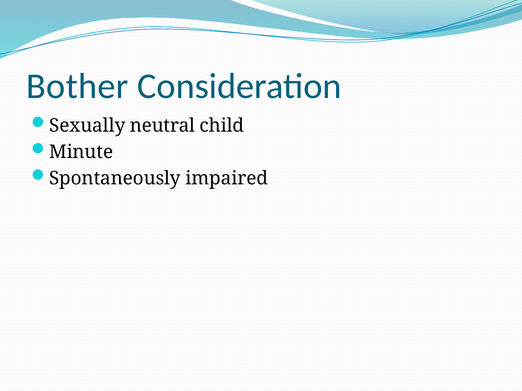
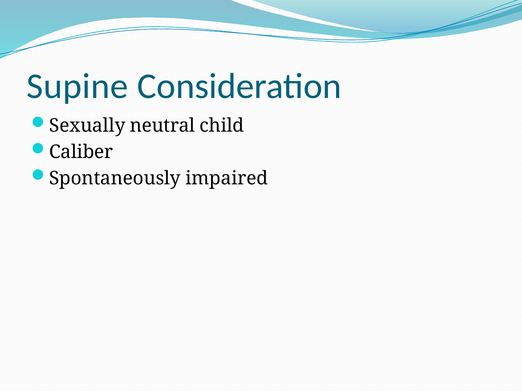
Bother: Bother -> Supine (77, 86)
Minute: Minute -> Caliber (81, 152)
